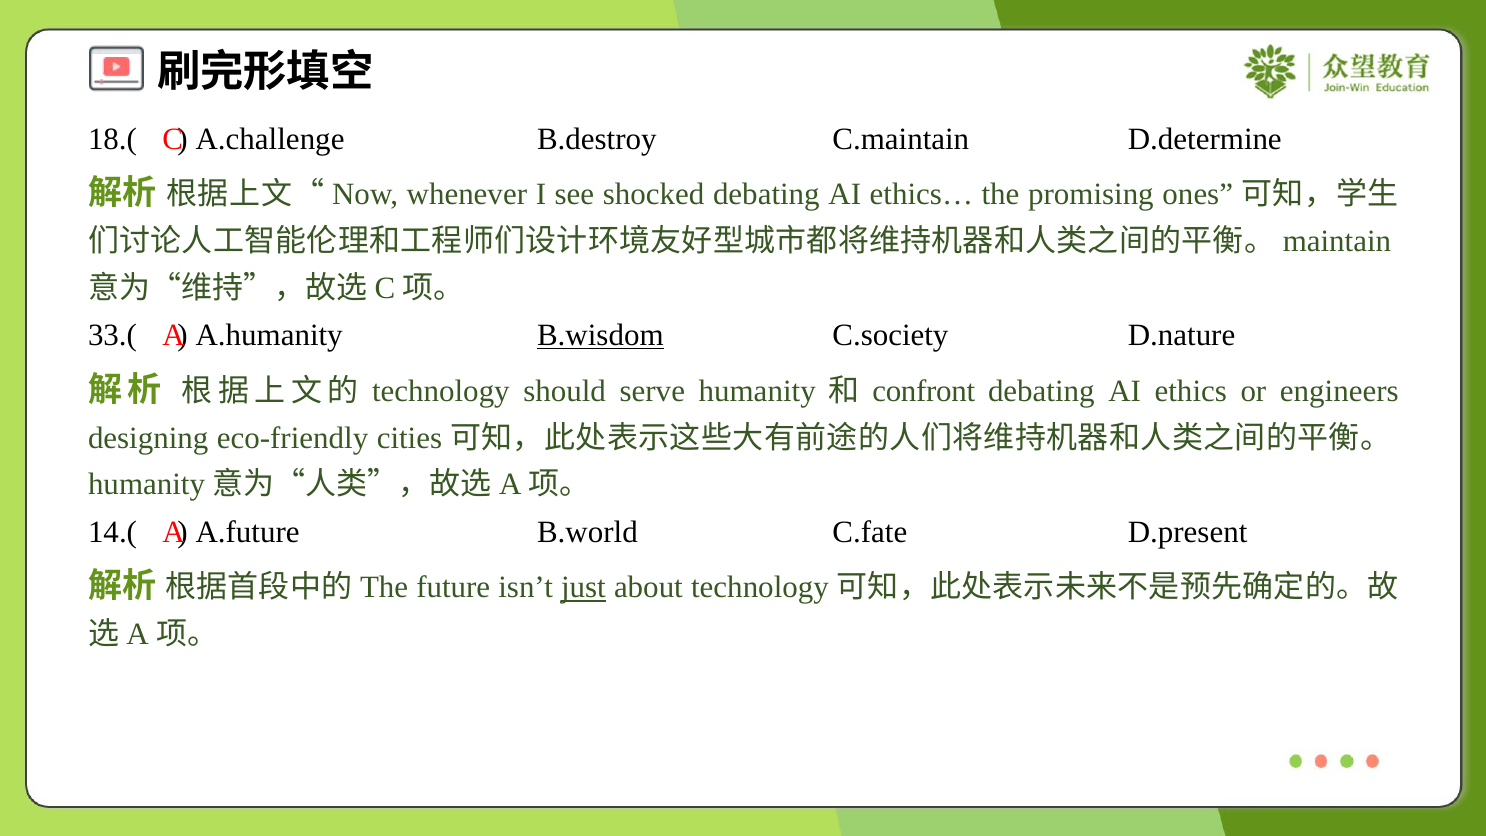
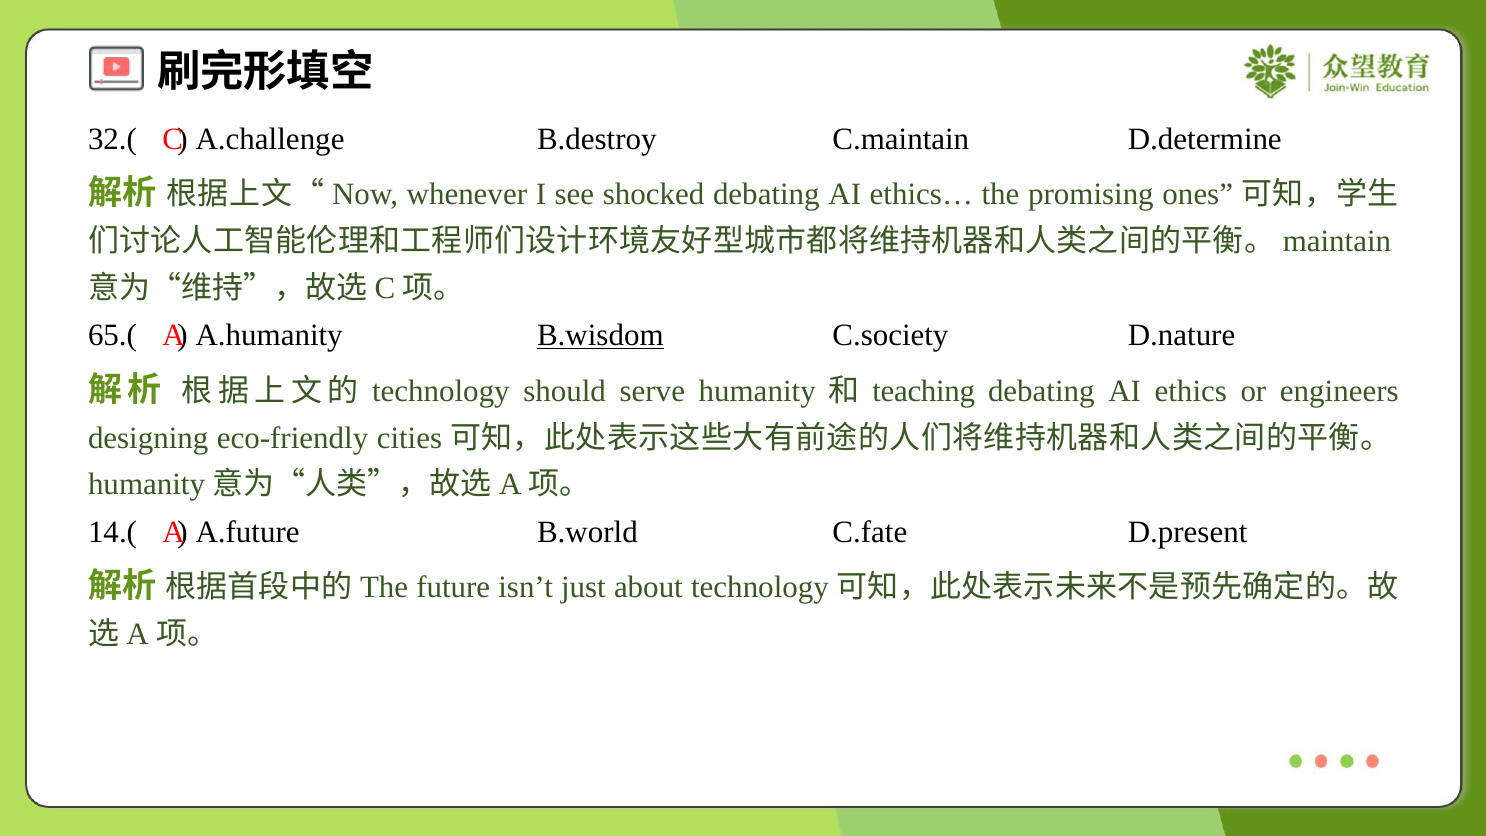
18.(: 18.( -> 32.( (113, 139)
33.(: 33.( -> 65.( (113, 335)
confront: confront -> teaching (924, 391)
just underline: present -> none (583, 588)
